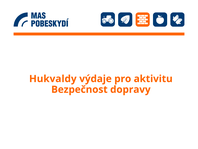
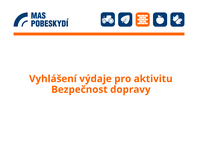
Hukvaldy: Hukvaldy -> Vyhlášení (53, 79)
